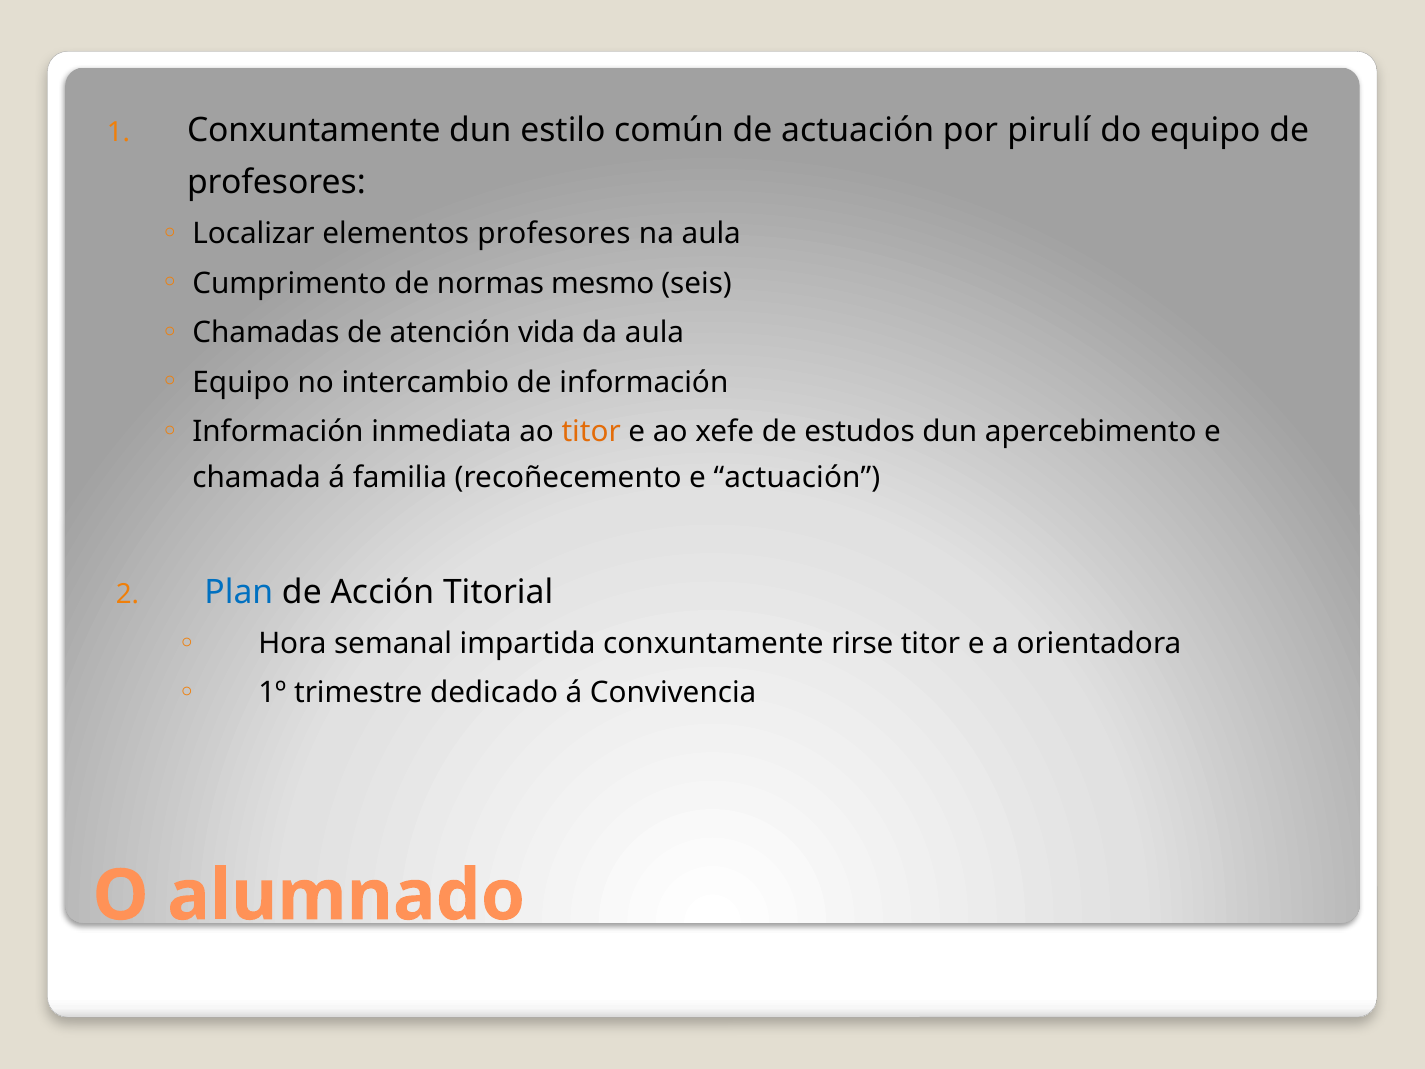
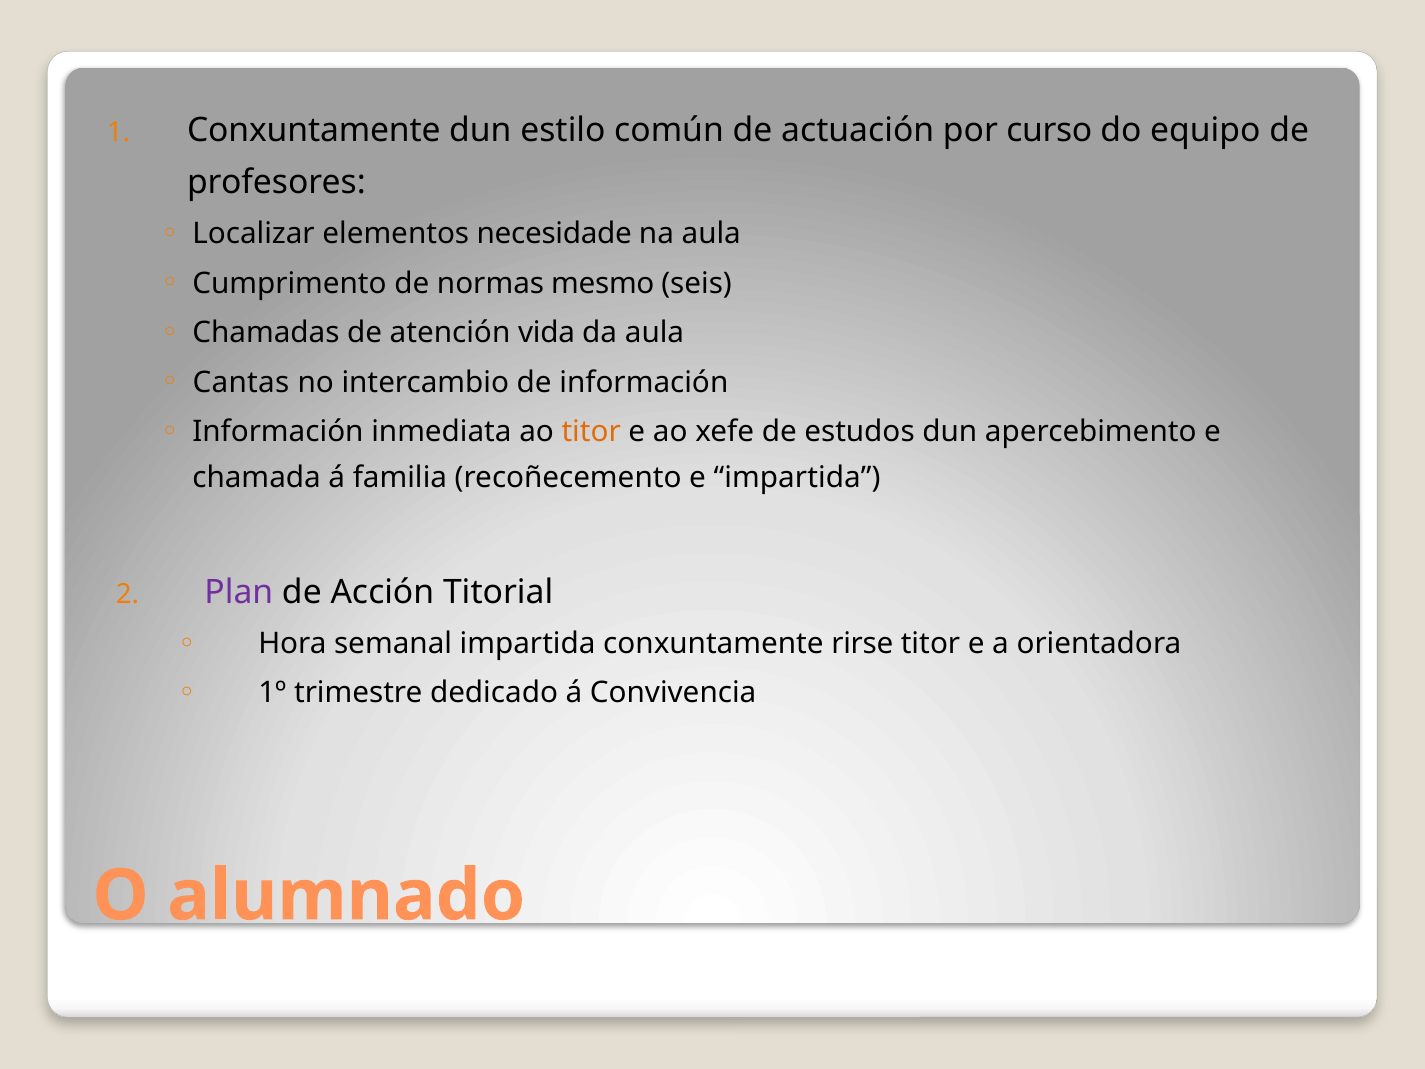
pirulí: pirulí -> curso (1049, 131)
elementos profesores: profesores -> necesidade (554, 234)
Equipo: Equipo -> Cantas (241, 382)
e actuación: actuación -> impartida (797, 477)
Plan colour: blue -> purple (239, 592)
